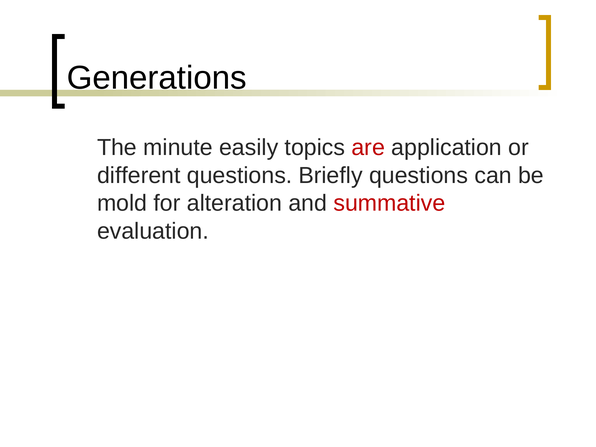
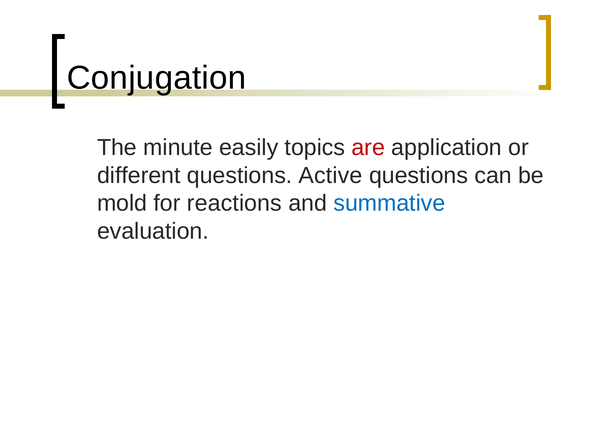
Generations: Generations -> Conjugation (157, 78)
Briefly: Briefly -> Active (330, 175)
alteration: alteration -> reactions (234, 203)
summative colour: red -> blue (389, 203)
